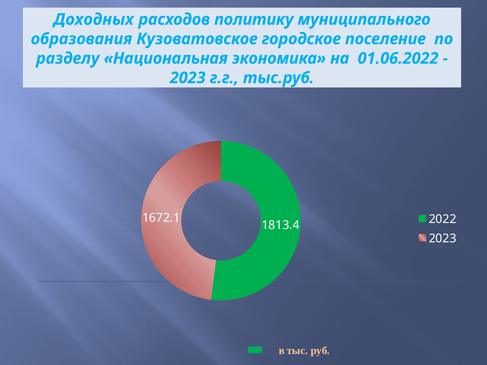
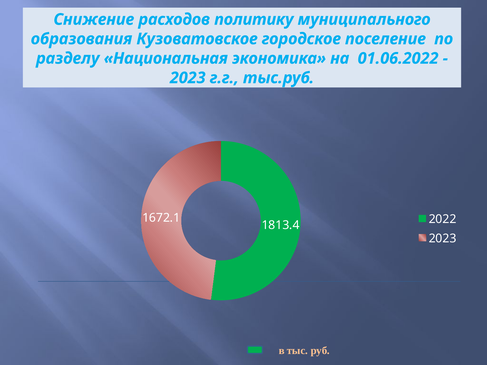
Доходных: Доходных -> Снижение (94, 19)
